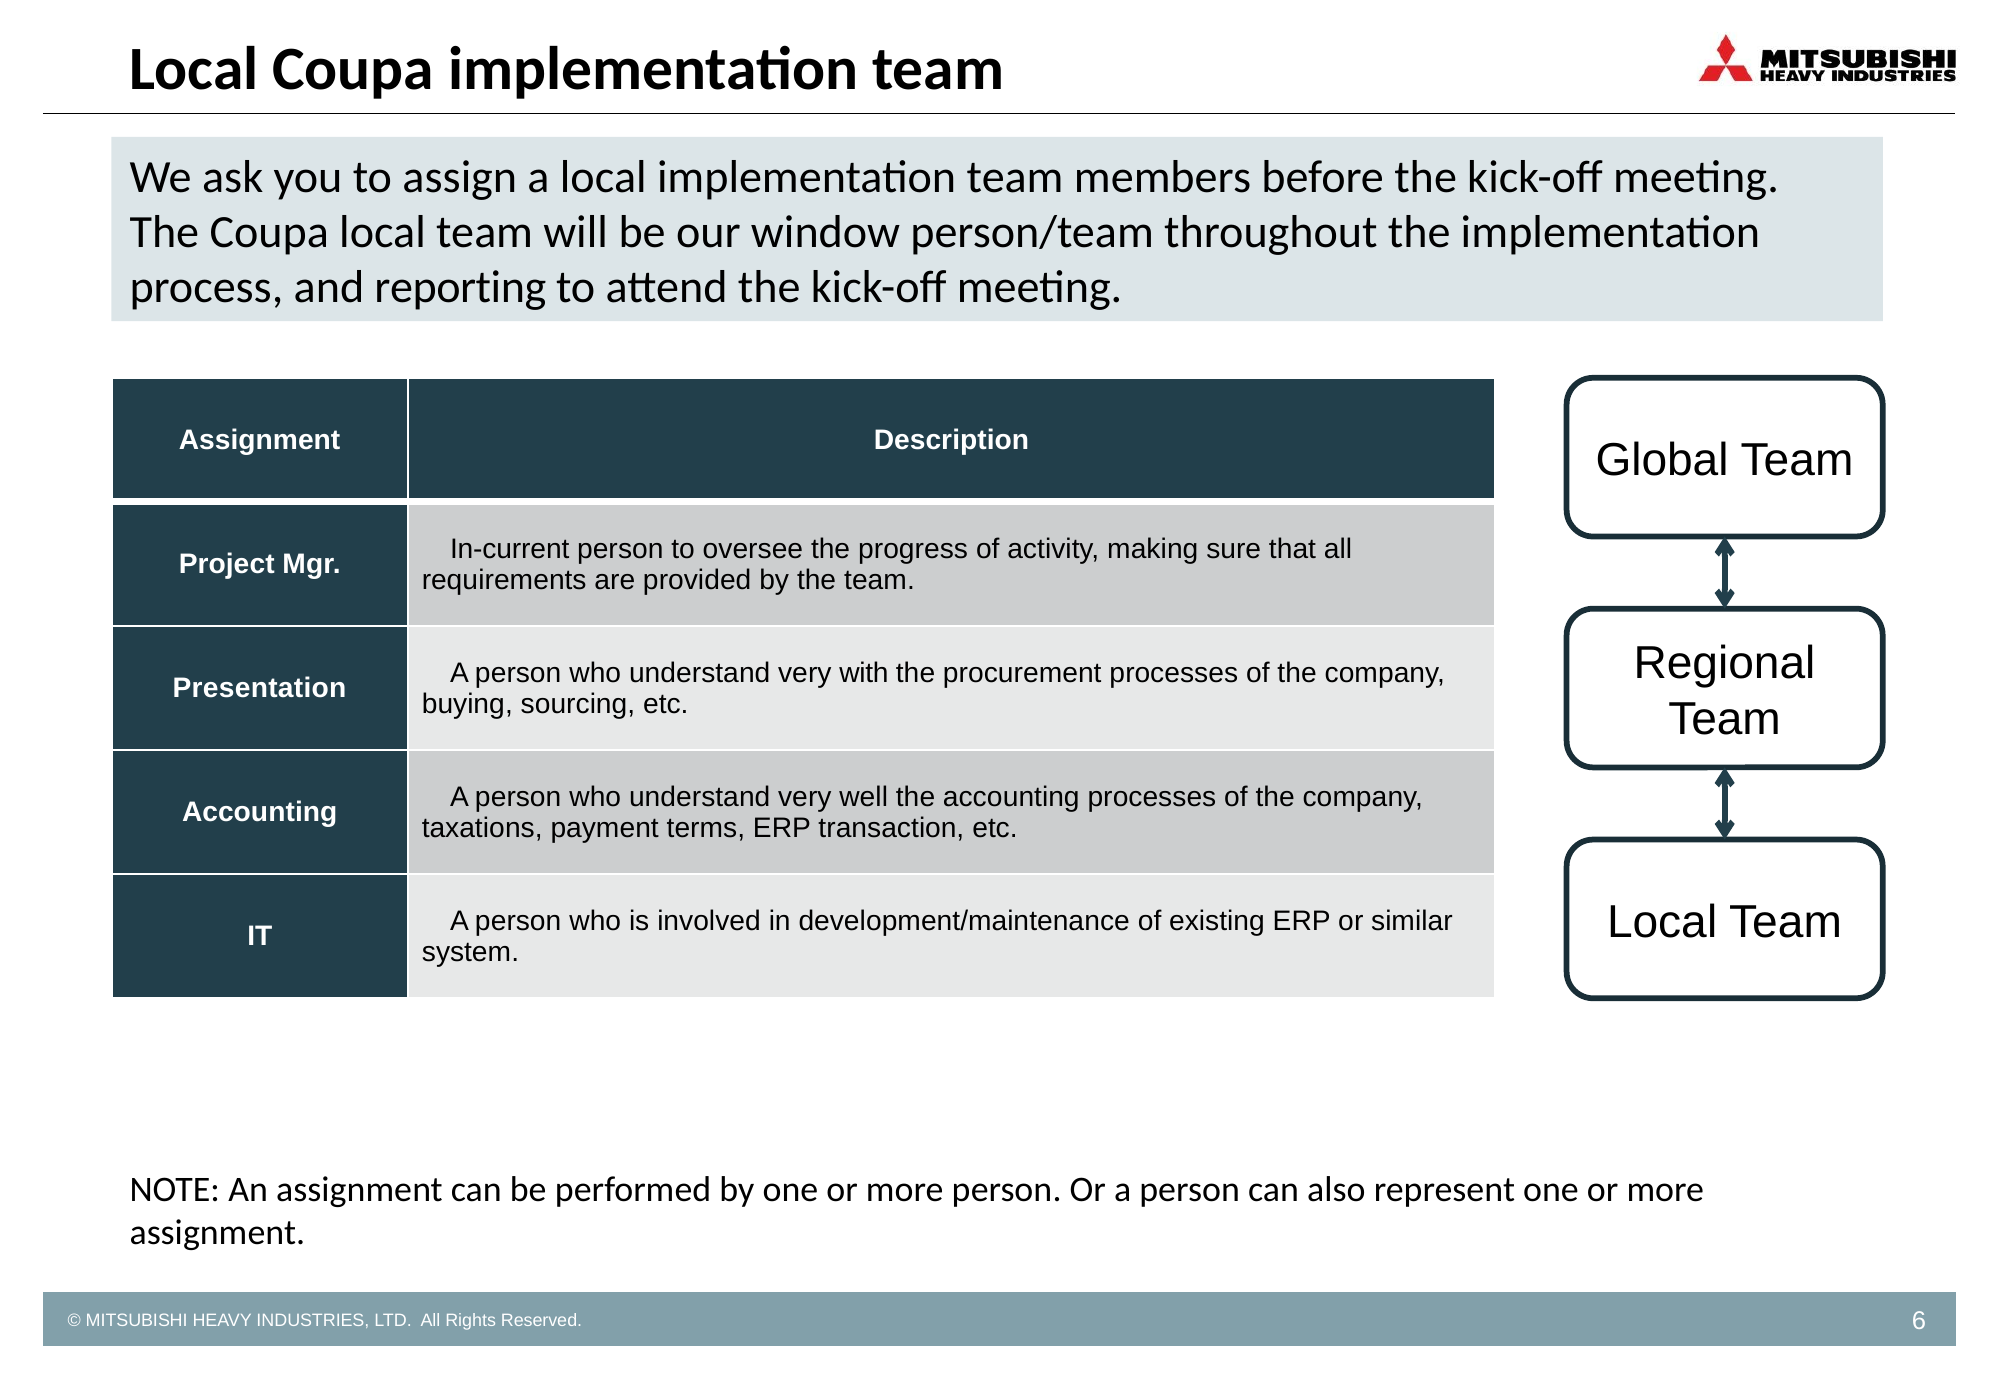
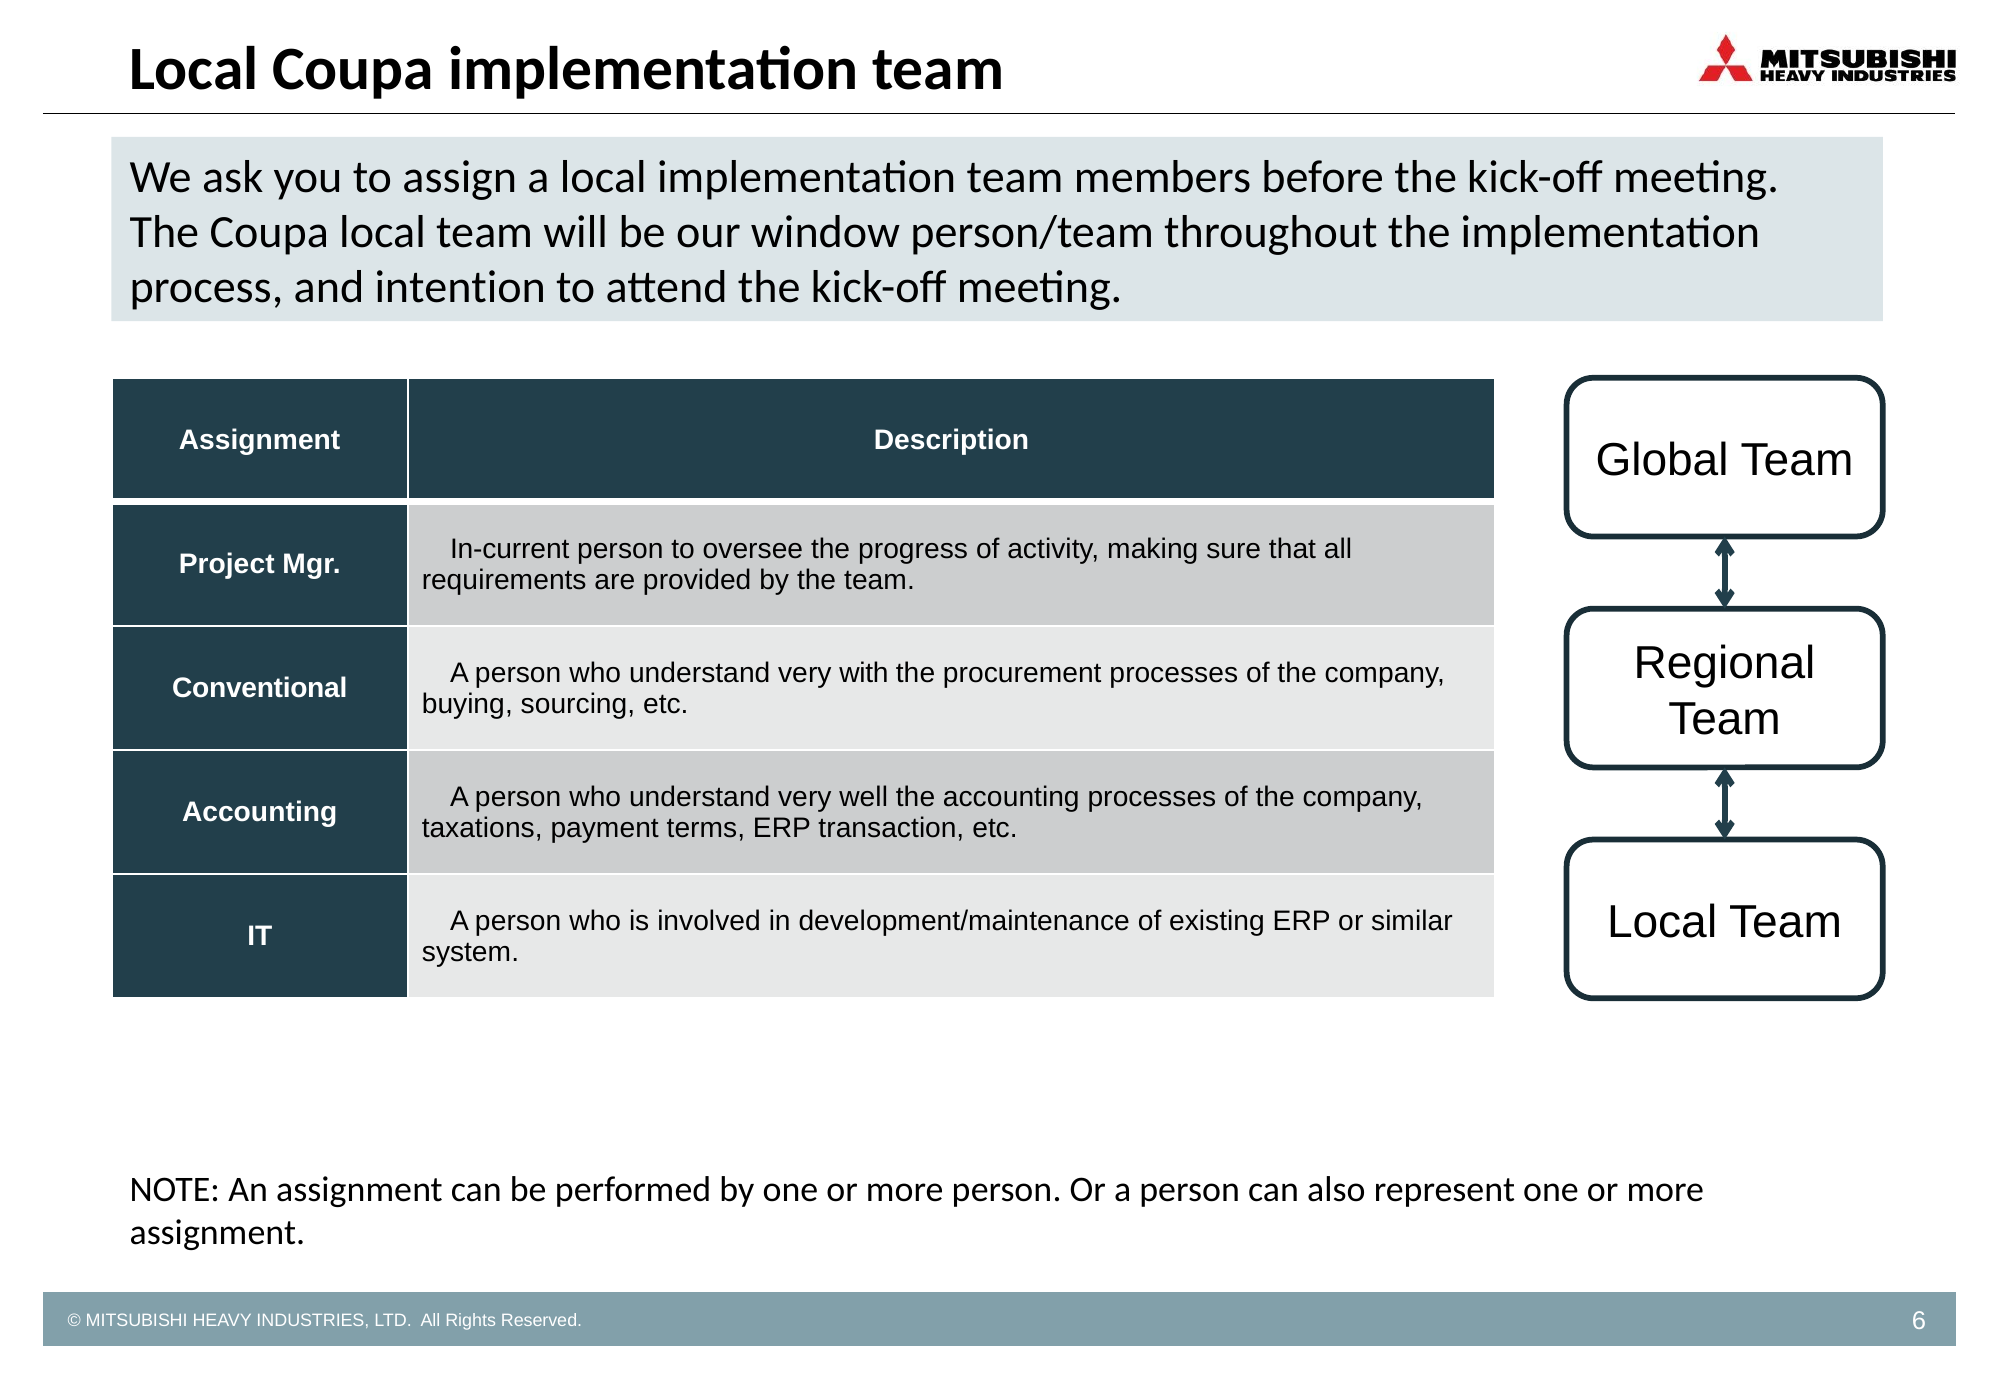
reporting: reporting -> intention (460, 288)
Presentation: Presentation -> Conventional (260, 688)
